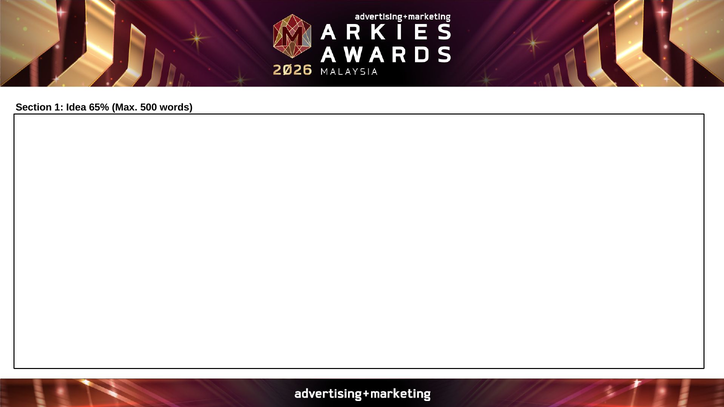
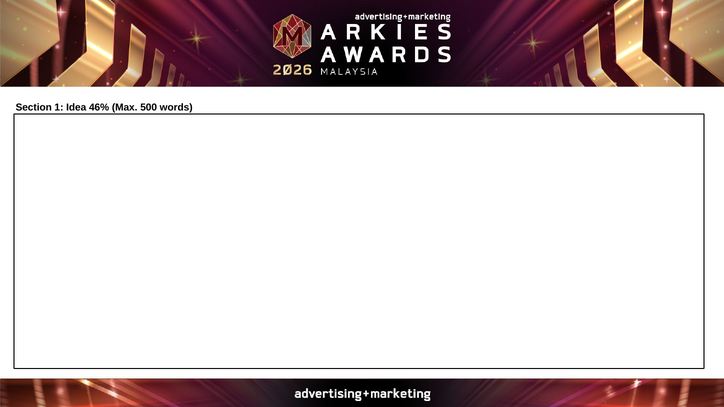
65%: 65% -> 46% (99, 107)
